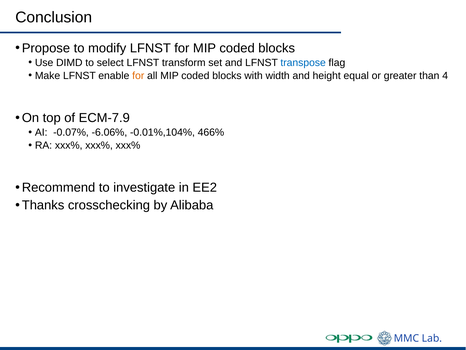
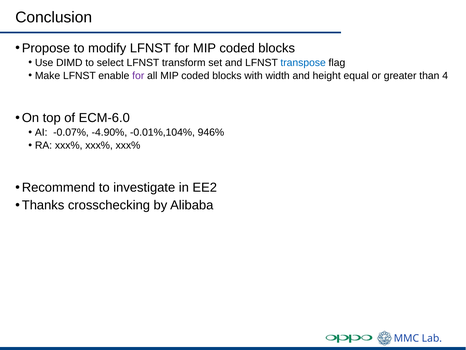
for colour: orange -> purple (138, 76)
ECM-7.9: ECM-7.9 -> ECM-6.0 (104, 118)
-6.06%: -6.06% -> -4.90% (109, 132)
466%: 466% -> 946% (211, 132)
